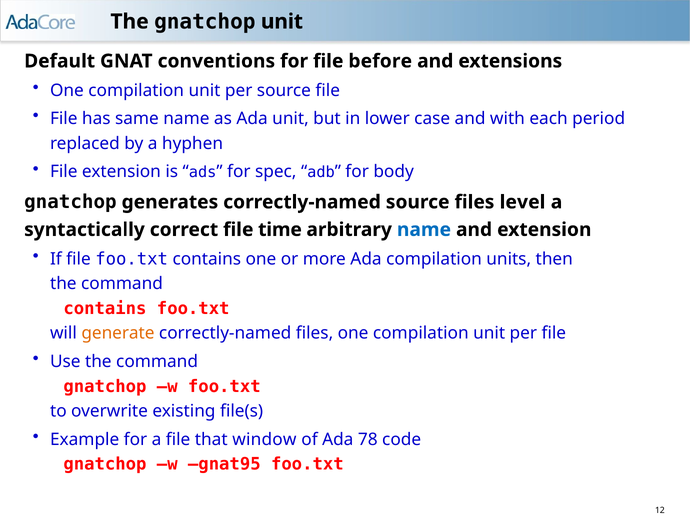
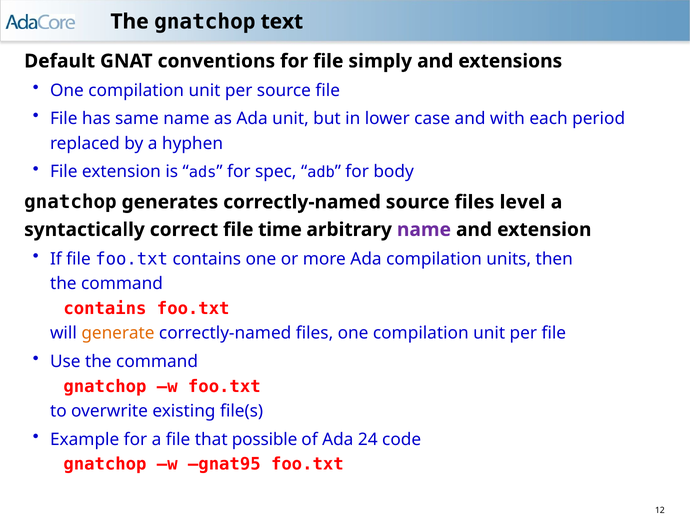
gnatchop unit: unit -> text (282, 22)
before: before -> simply (380, 61)
name colour: blue -> purple (424, 230)
window: window -> possible (265, 440)
78: 78 -> 24 (368, 440)
